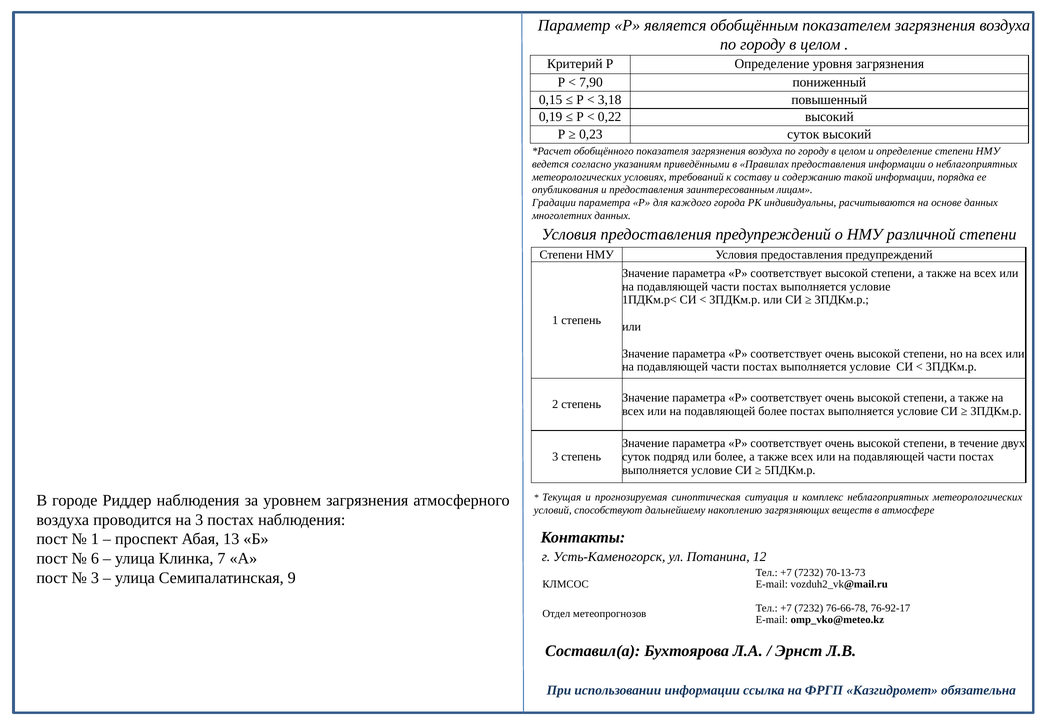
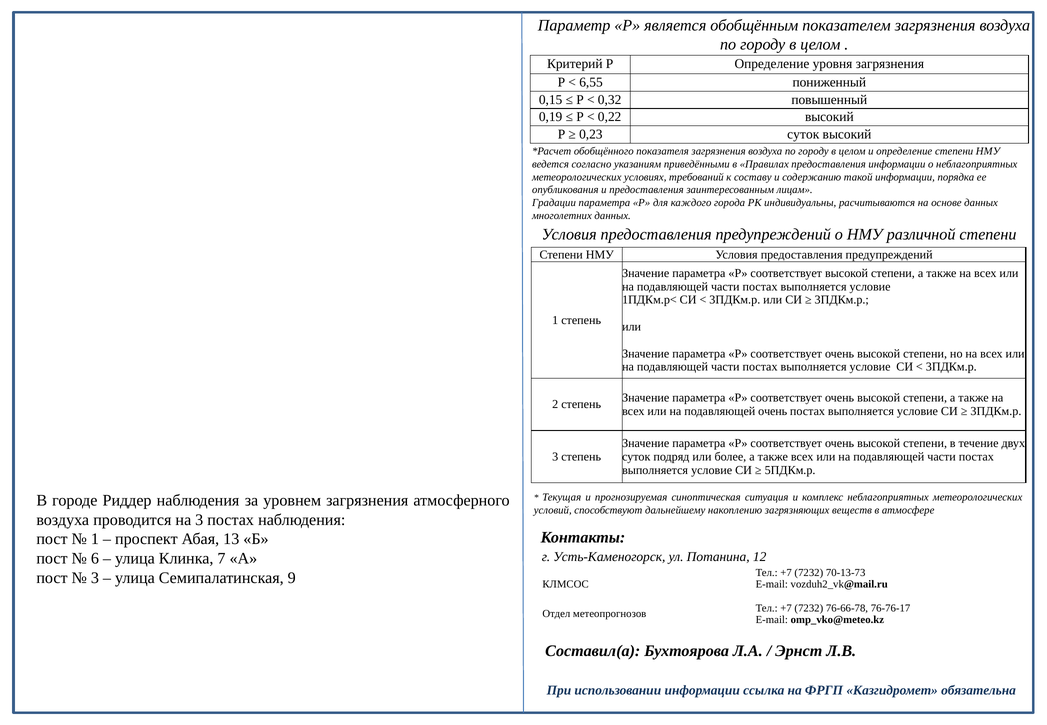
7,90: 7,90 -> 6,55 (591, 82)
3,18: 3,18 -> 0,32 (610, 100)
подавляющей более: более -> очень (773, 411)
76-92-17: 76-92-17 -> 76-76-17 (891, 608)
